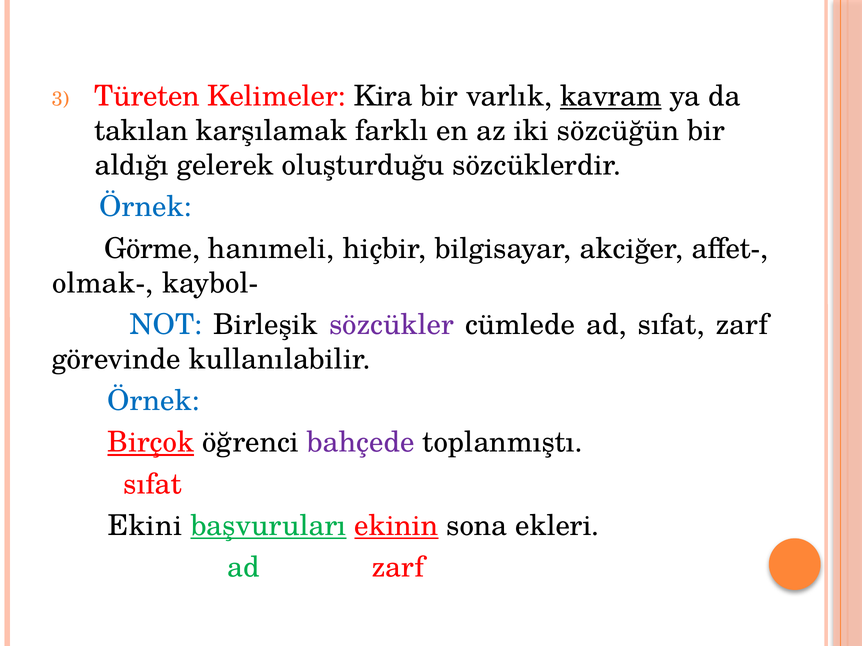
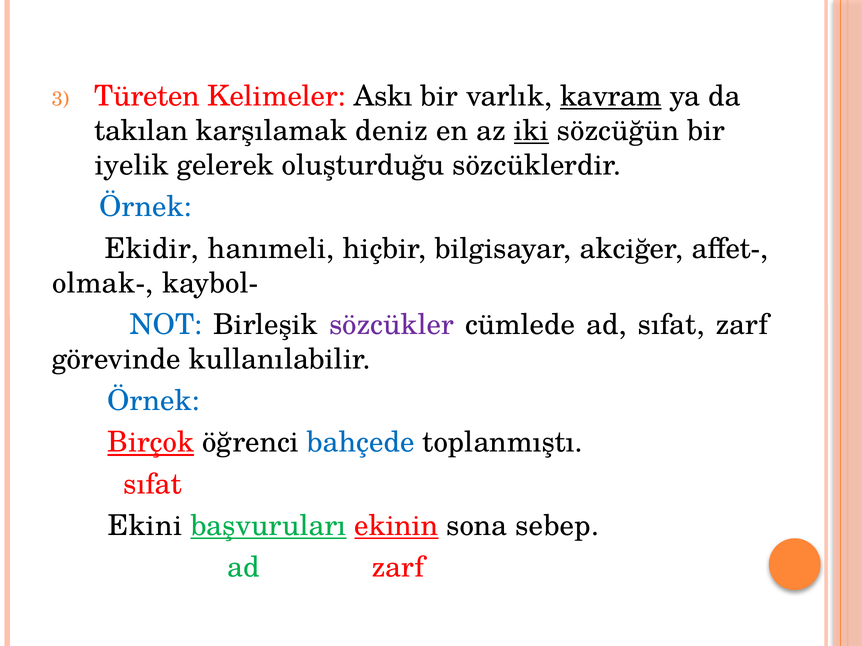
Kira: Kira -> Askı (383, 97)
farklı: farklı -> deniz (392, 131)
iki underline: none -> present (531, 131)
aldığı: aldığı -> iyelik (132, 165)
Görme: Görme -> Ekidir (152, 249)
bahçede colour: purple -> blue (361, 443)
ekleri: ekleri -> sebep (557, 526)
